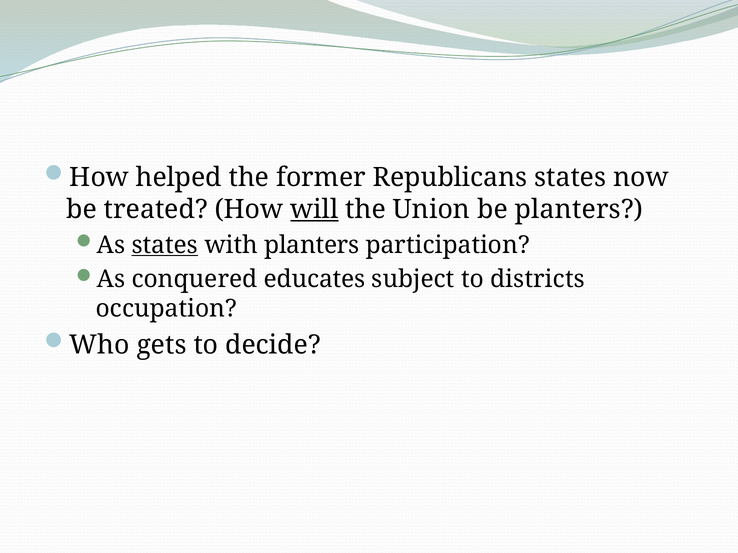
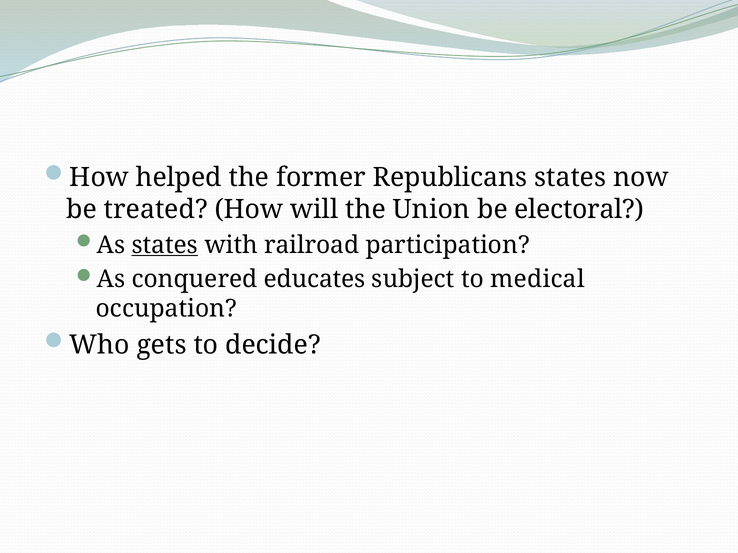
will underline: present -> none (314, 210)
be planters: planters -> electoral (579, 210)
with planters: planters -> railroad (312, 245)
districts: districts -> medical (537, 280)
